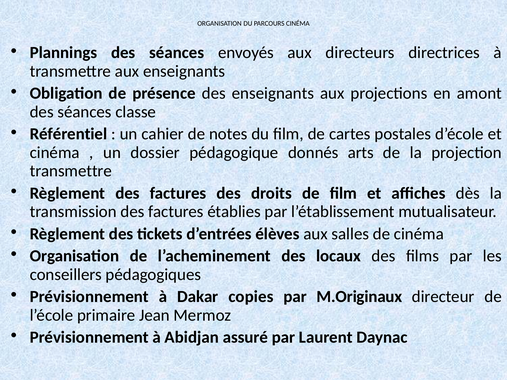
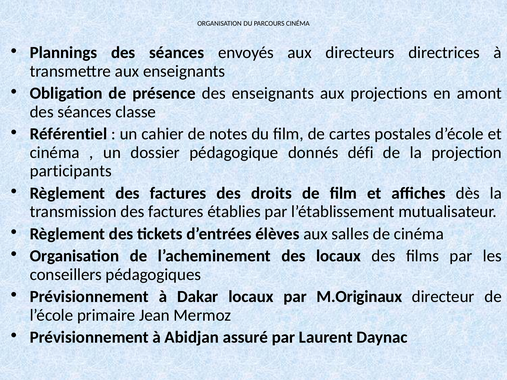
arts: arts -> défi (361, 153)
transmettre: transmettre -> participants (71, 171)
Dakar copies: copies -> locaux (251, 297)
